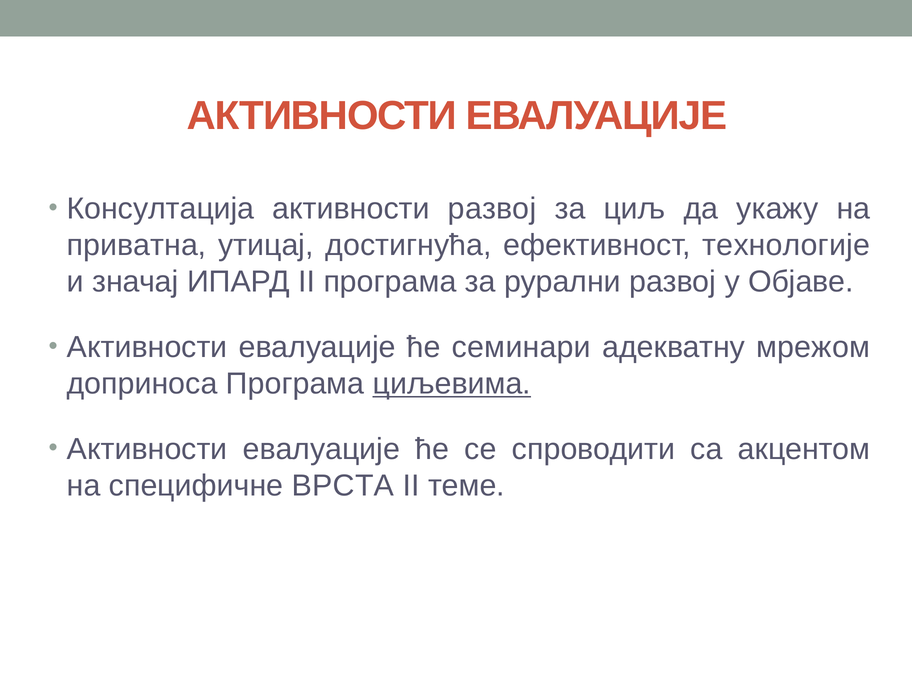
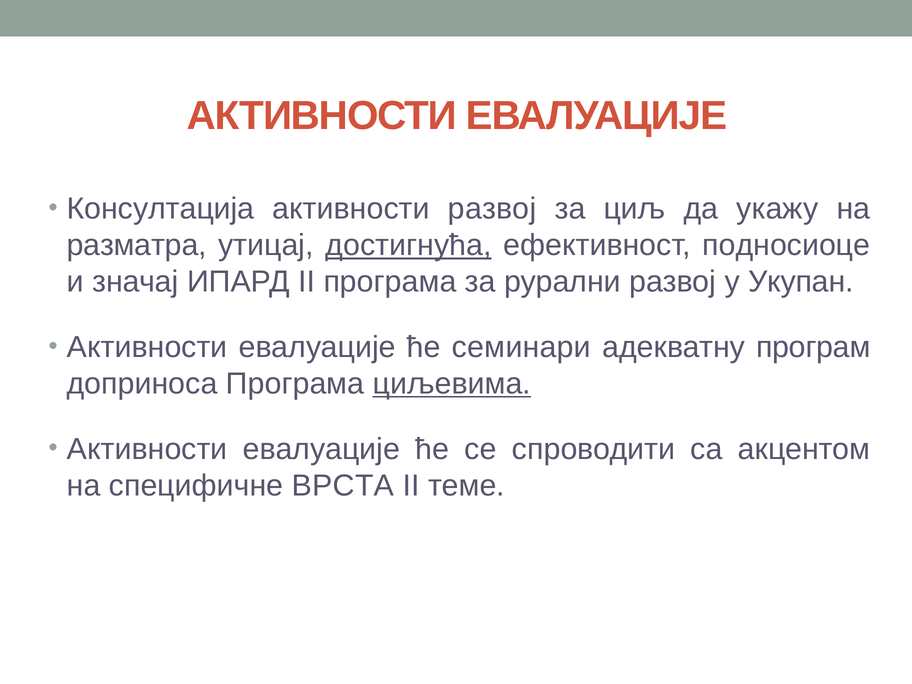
приватна: приватна -> разматра (137, 245)
достигнућа underline: none -> present (408, 245)
технологије: технологије -> подносиоце (786, 245)
Објаве: Објаве -> Укупан (801, 282)
мрежом: мрежом -> програм (813, 347)
